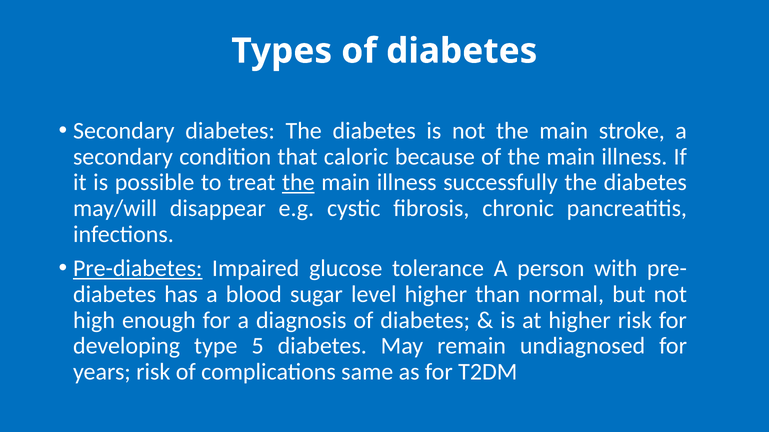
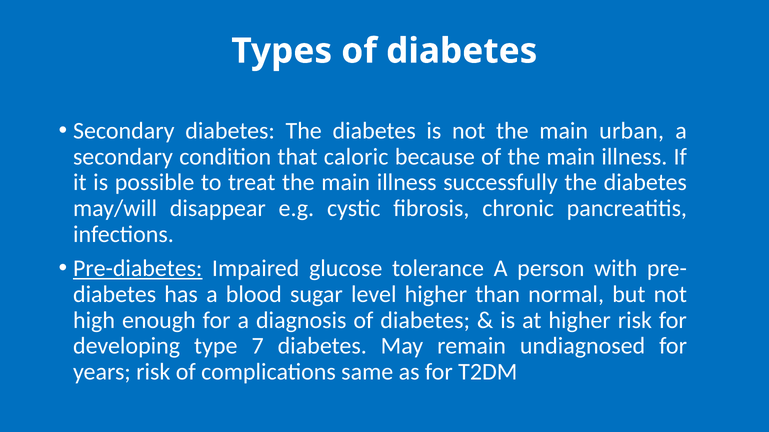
stroke: stroke -> urban (632, 131)
the underline: present -> none (298, 183)
5: 5 -> 7 (258, 346)
